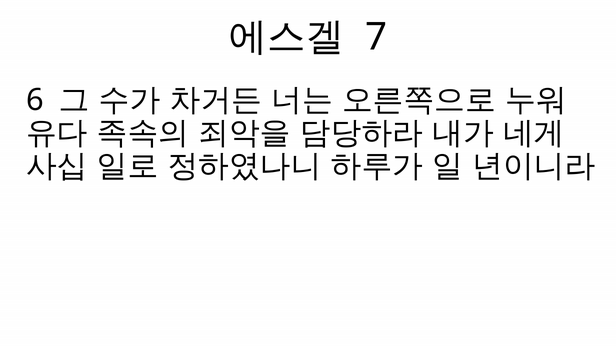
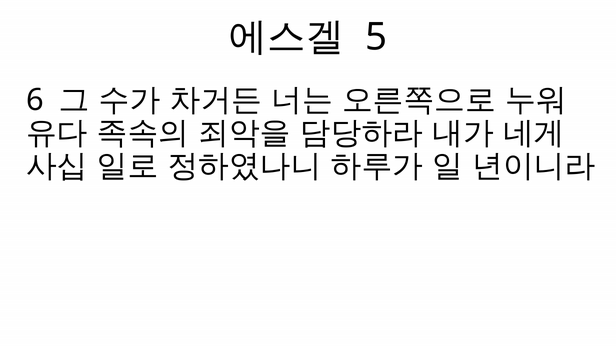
7: 7 -> 5 (376, 37)
